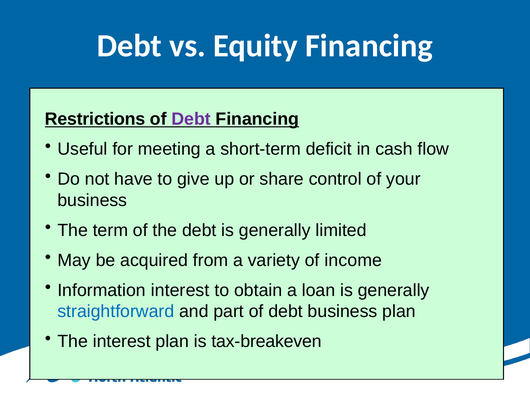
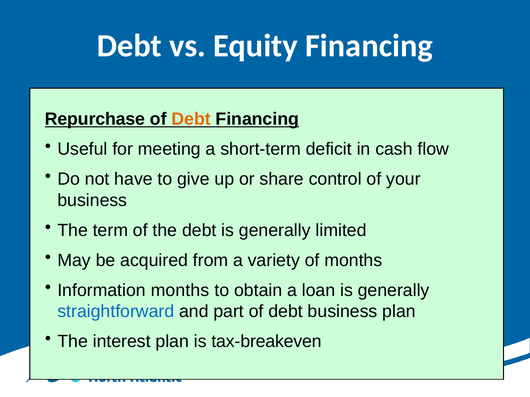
Restrictions: Restrictions -> Repurchase (95, 119)
Debt colour: purple -> orange (191, 119)
of income: income -> months (353, 261)
Information interest: interest -> months (180, 291)
